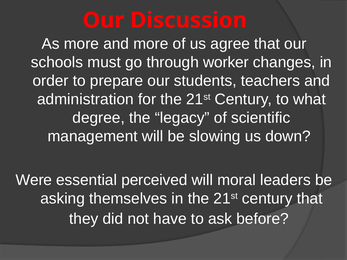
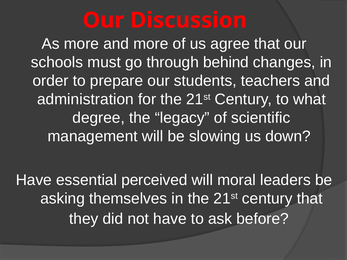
worker: worker -> behind (226, 62)
Were: Were -> Have (34, 180)
